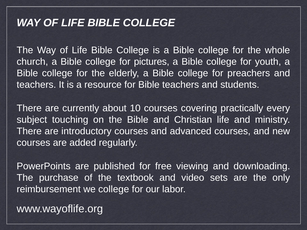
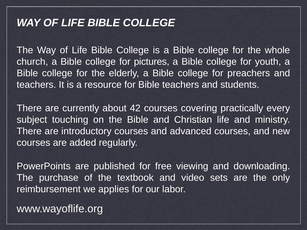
10: 10 -> 42 (135, 108)
we college: college -> applies (114, 190)
